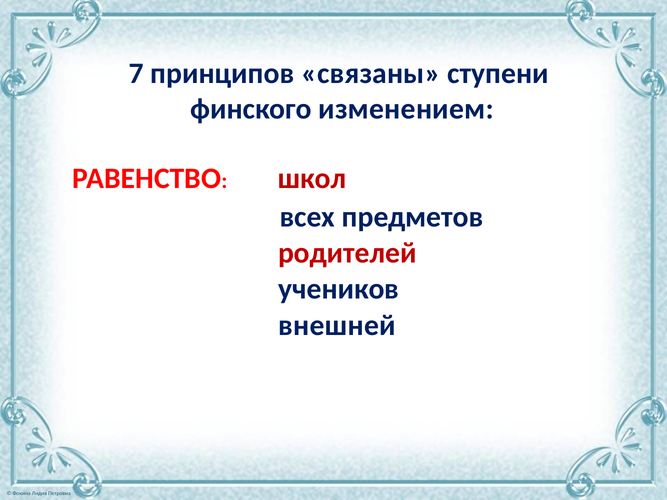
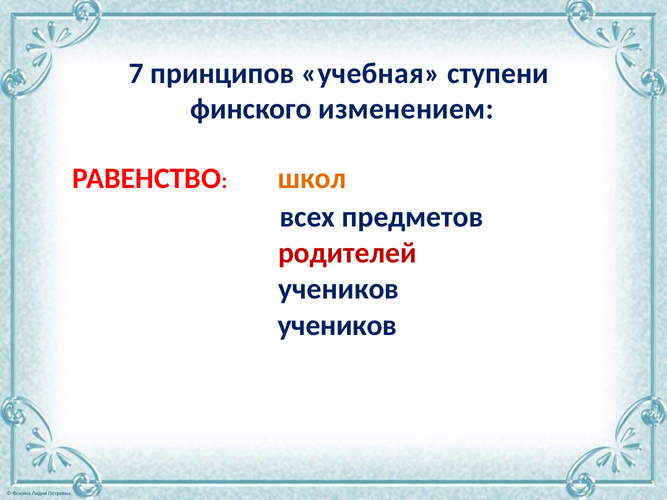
связаны: связаны -> учебная (371, 74)
школ colour: red -> orange (312, 179)
внешней: внешней -> учеников (337, 326)
